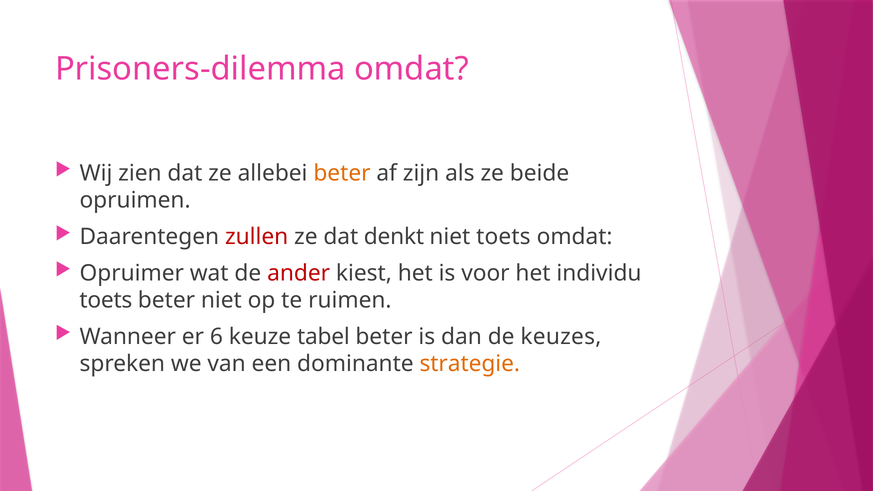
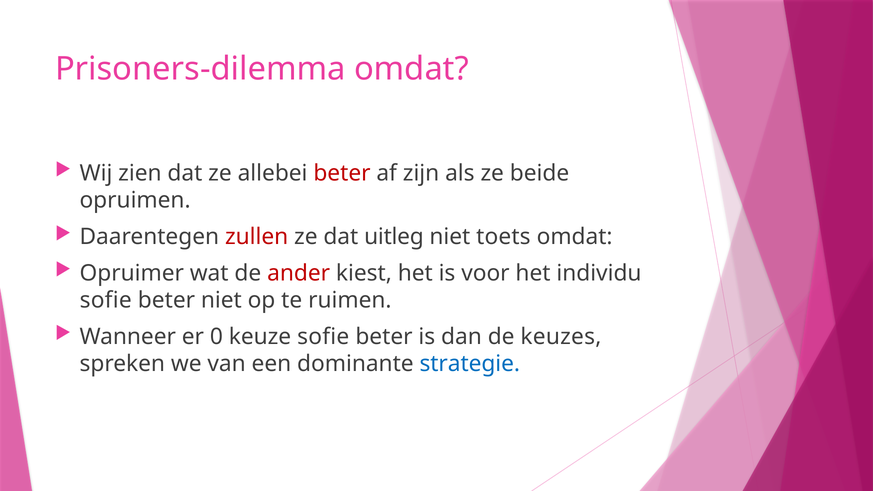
beter colour: orange -> red (342, 173)
denkt: denkt -> uitleg (394, 237)
toets: toets -> sofie (106, 300)
6: 6 -> 0 (216, 337)
keuze tabel: tabel -> sofie (323, 337)
strategie colour: orange -> blue (470, 364)
